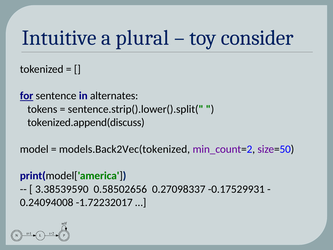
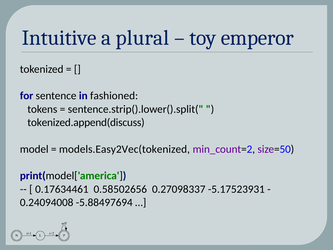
consider: consider -> emperor (257, 38)
for underline: present -> none (27, 96)
alternates: alternates -> fashioned (114, 96)
models.Back2Vec(tokenized: models.Back2Vec(tokenized -> models.Easy2Vec(tokenized (124, 149)
3.38539590: 3.38539590 -> 0.17634461 (62, 189)
-0.17529931: -0.17529931 -> -5.17523931 (236, 189)
-1.72232017: -1.72232017 -> -5.88497694 (104, 202)
